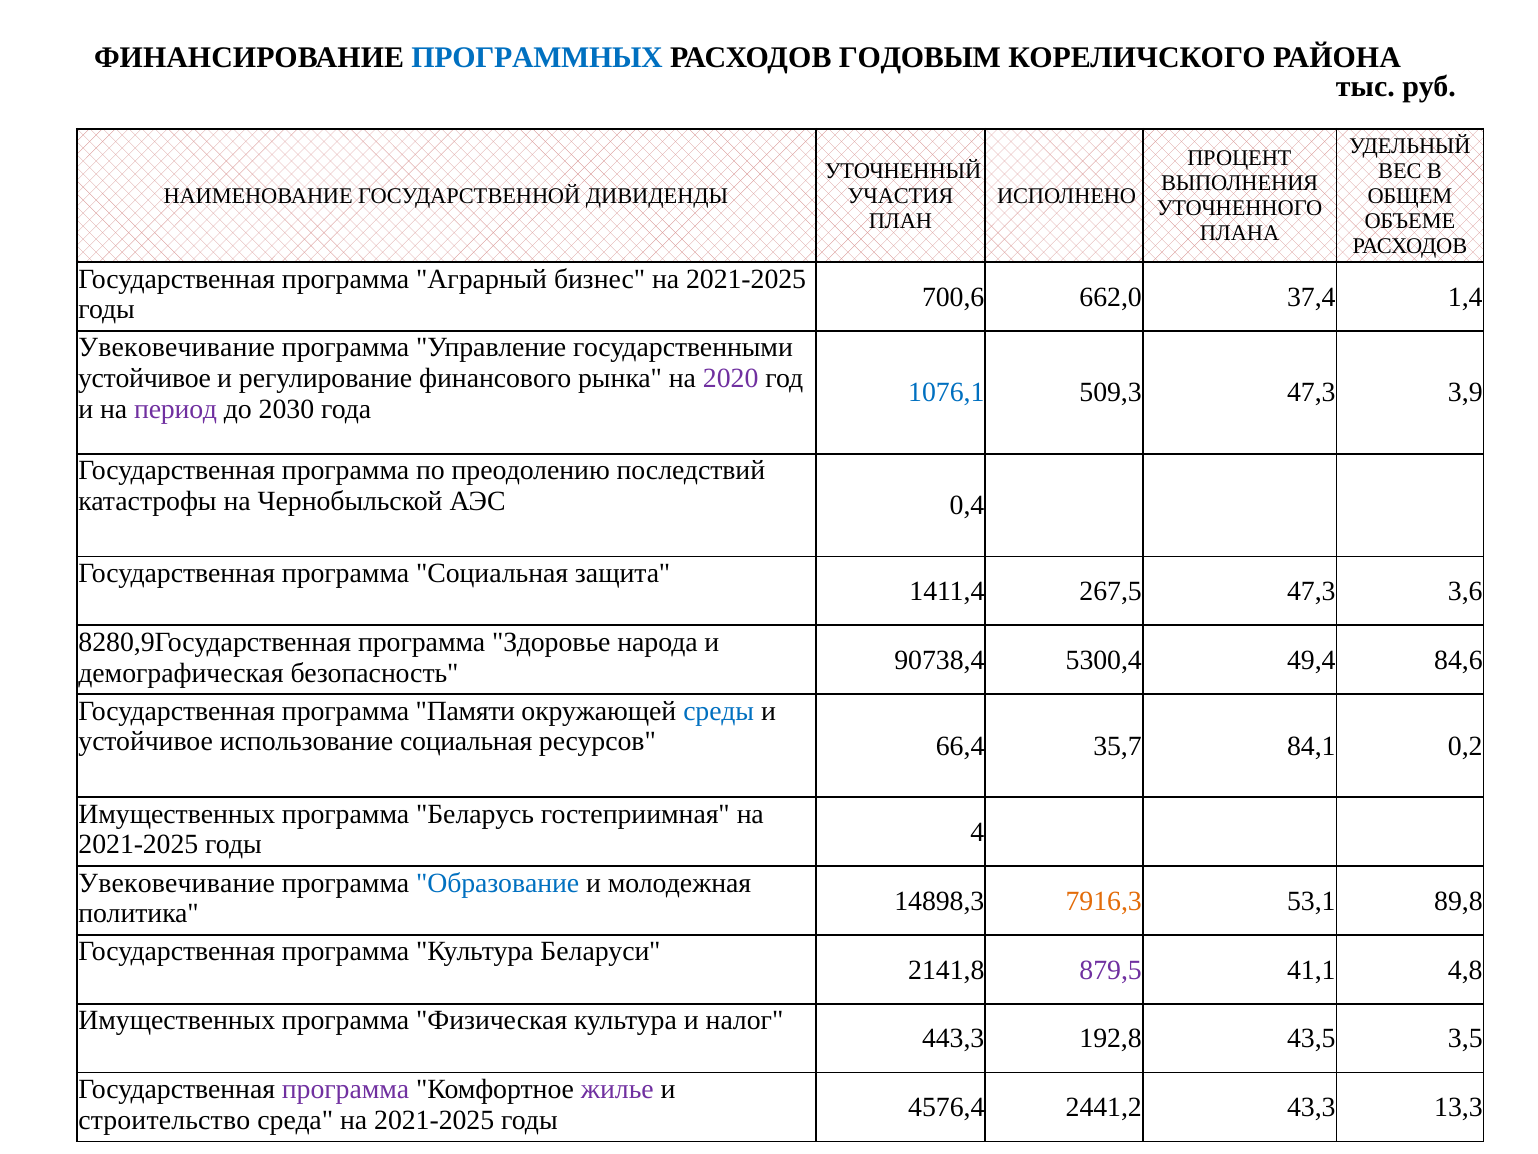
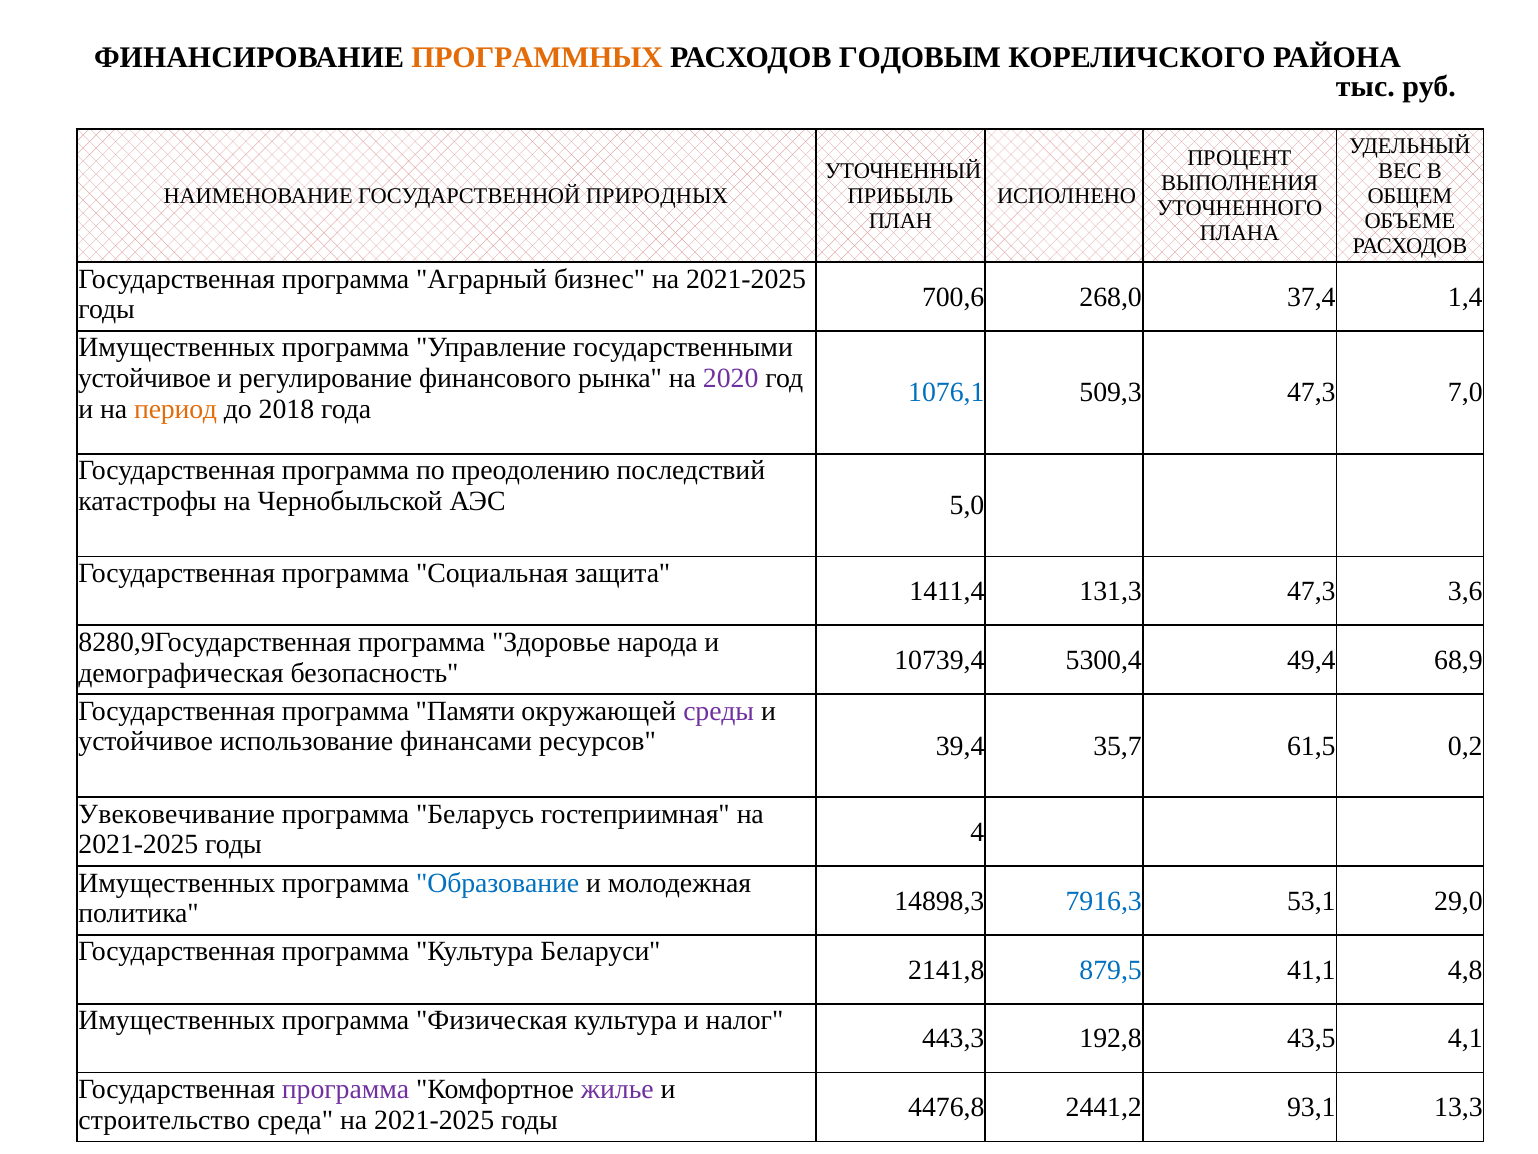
ПРОГРАММНЫХ colour: blue -> orange (537, 57)
ДИВИДЕНДЫ: ДИВИДЕНДЫ -> ПРИРОДНЫХ (657, 196)
УЧАСТИЯ: УЧАСТИЯ -> ПРИБЫЛЬ (900, 196)
662,0: 662,0 -> 268,0 (1111, 297)
Увековечивание: Увековечивание -> Имущественных (177, 348)
3,9: 3,9 -> 7,0 (1465, 393)
период colour: purple -> orange (176, 409)
2030: 2030 -> 2018 (286, 409)
0,4: 0,4 -> 5,0 (967, 505)
267,5: 267,5 -> 131,3 (1111, 591)
90738,4: 90738,4 -> 10739,4 (939, 660)
84,6: 84,6 -> 68,9 (1458, 660)
среды colour: blue -> purple (719, 711)
использование социальная: социальная -> финансами (466, 741)
66,4: 66,4 -> 39,4 (960, 746)
84,1: 84,1 -> 61,5 (1311, 746)
Имущественных: Имущественных -> Увековечивание (177, 814)
Увековечивание: Увековечивание -> Имущественных (177, 883)
7916,3 colour: orange -> blue (1104, 901)
89,8: 89,8 -> 29,0 (1458, 901)
879,5 colour: purple -> blue (1111, 969)
3,5: 3,5 -> 4,1 (1465, 1038)
4576,4: 4576,4 -> 4476,8 (946, 1107)
43,3: 43,3 -> 93,1 (1311, 1107)
